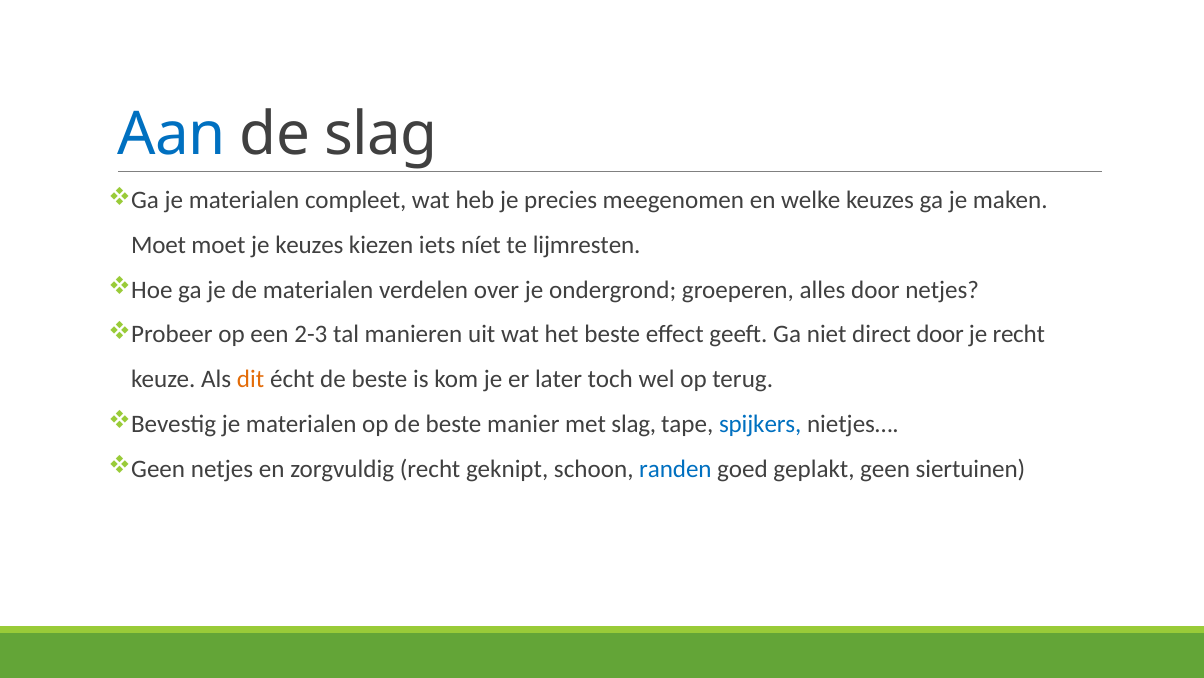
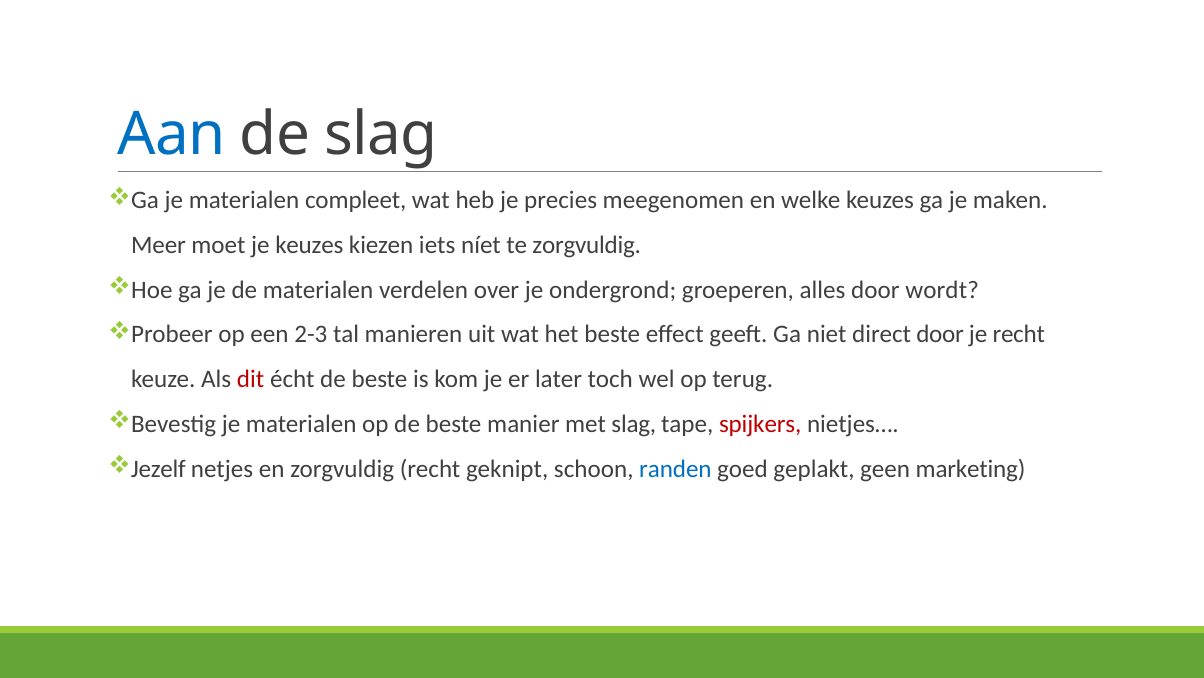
Moet: Moet -> Meer (158, 245)
te lijmresten: lijmresten -> zorgvuldig (587, 245)
door netjes: netjes -> wordt (942, 290)
dit colour: orange -> red (251, 379)
spijkers colour: blue -> red (760, 424)
Geen: Geen -> Jezelf (158, 468)
siertuinen: siertuinen -> marketing (971, 468)
